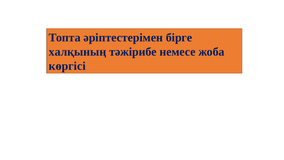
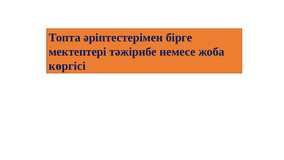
халқының: халқының -> мектептері (78, 52)
